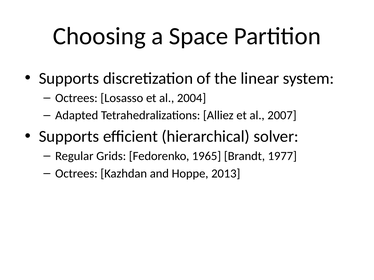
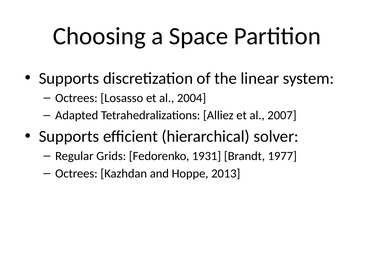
1965: 1965 -> 1931 (207, 156)
